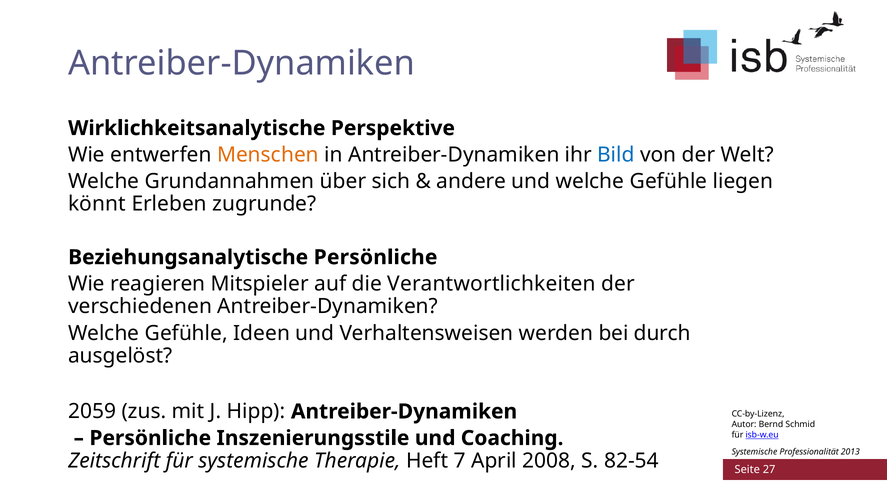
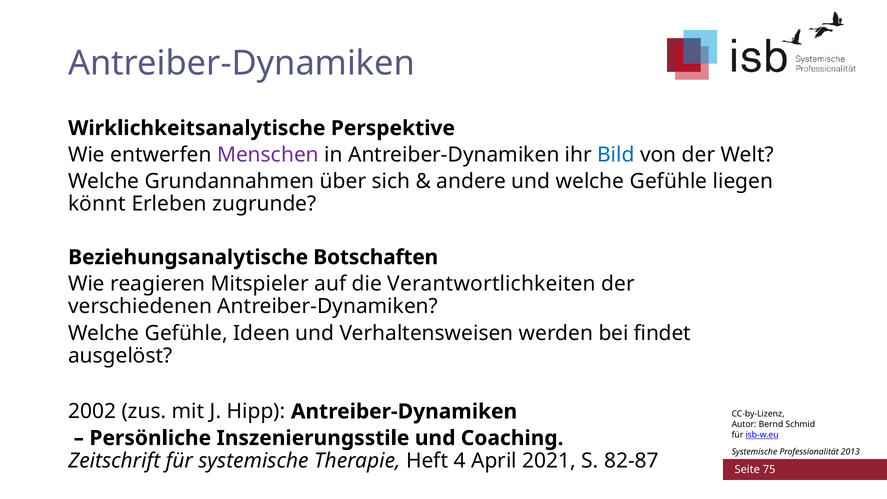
Menschen colour: orange -> purple (268, 155)
Beziehungsanalytische Persönliche: Persönliche -> Botschaften (376, 257)
durch: durch -> findet (662, 333)
2059: 2059 -> 2002 (92, 411)
7: 7 -> 4 (460, 461)
2008: 2008 -> 2021 (549, 461)
82-54: 82-54 -> 82-87 (631, 461)
27: 27 -> 75 (769, 469)
